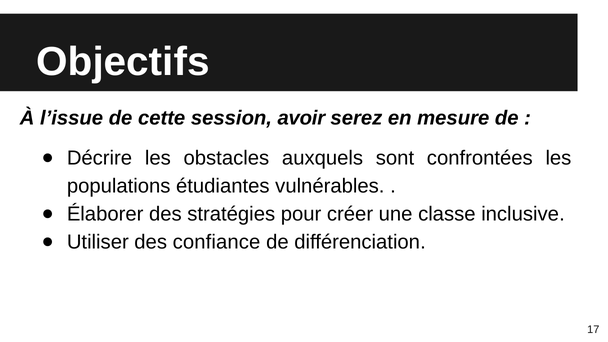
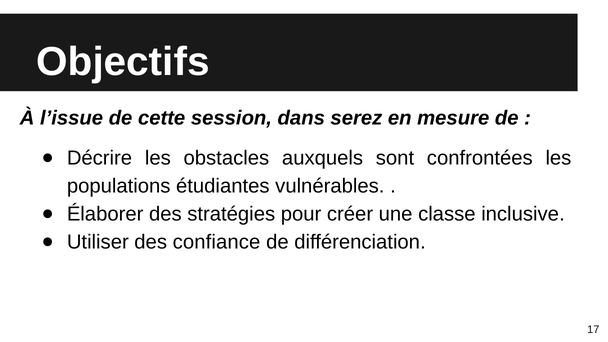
avoir: avoir -> dans (301, 118)
